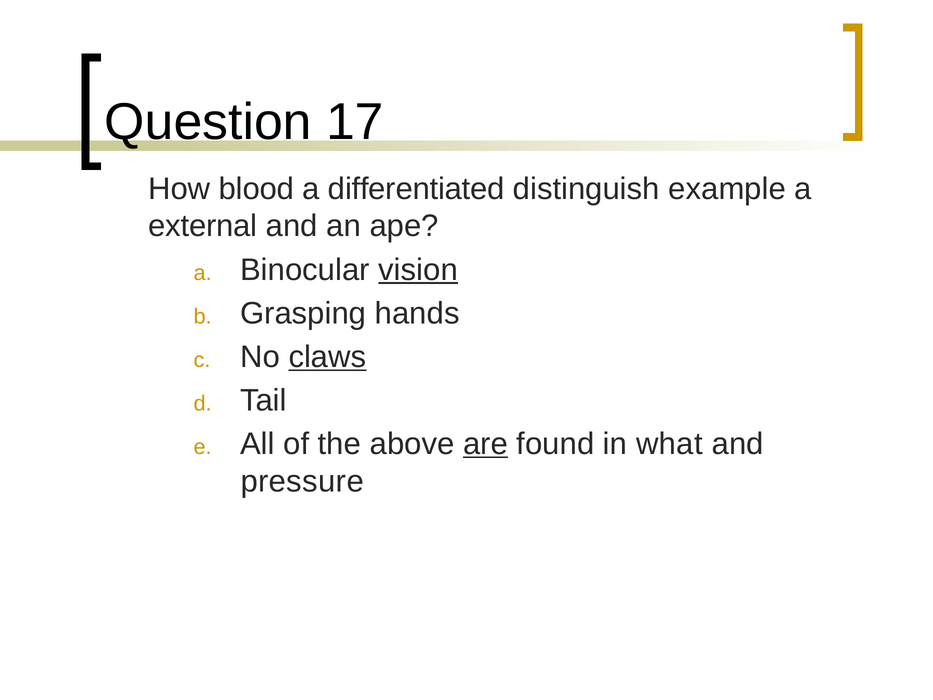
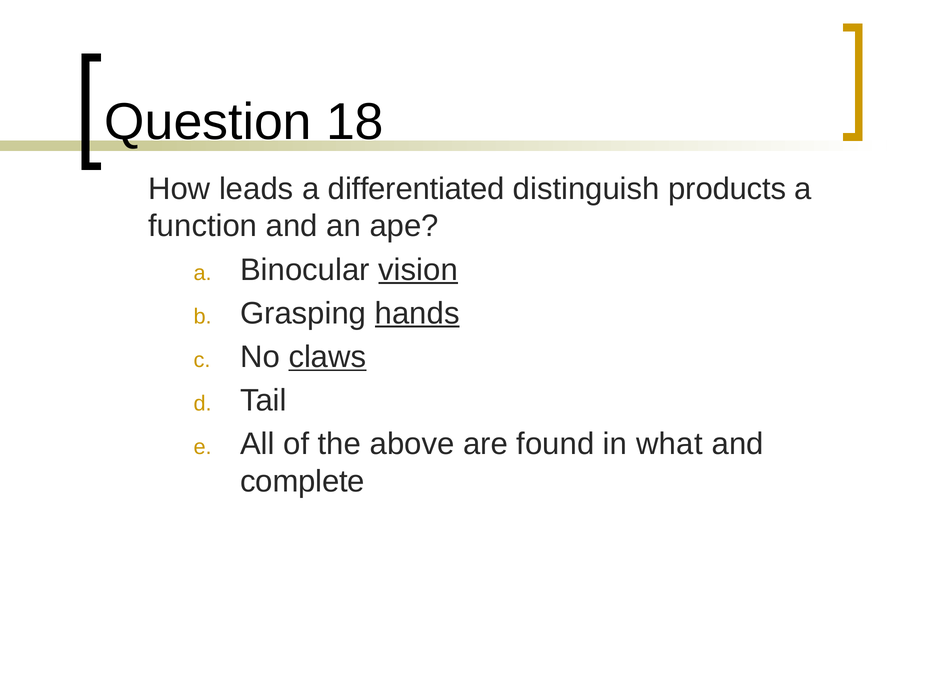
17: 17 -> 18 (355, 122)
blood: blood -> leads (256, 189)
example: example -> products (727, 189)
external: external -> function (203, 226)
hands underline: none -> present (417, 313)
are underline: present -> none (486, 444)
pressure: pressure -> complete (302, 481)
